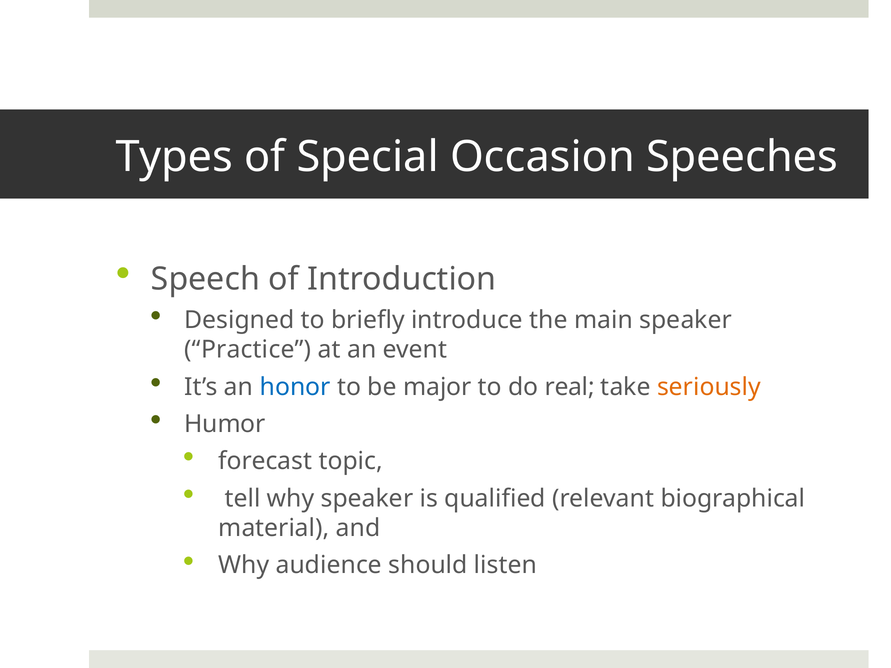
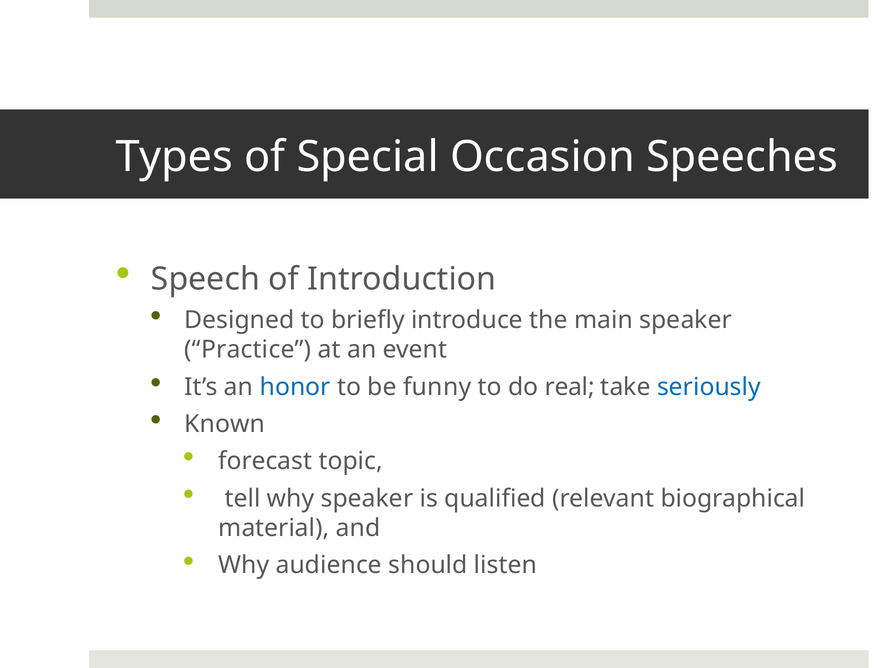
major: major -> funny (437, 387)
seriously colour: orange -> blue (709, 387)
Humor: Humor -> Known (225, 424)
